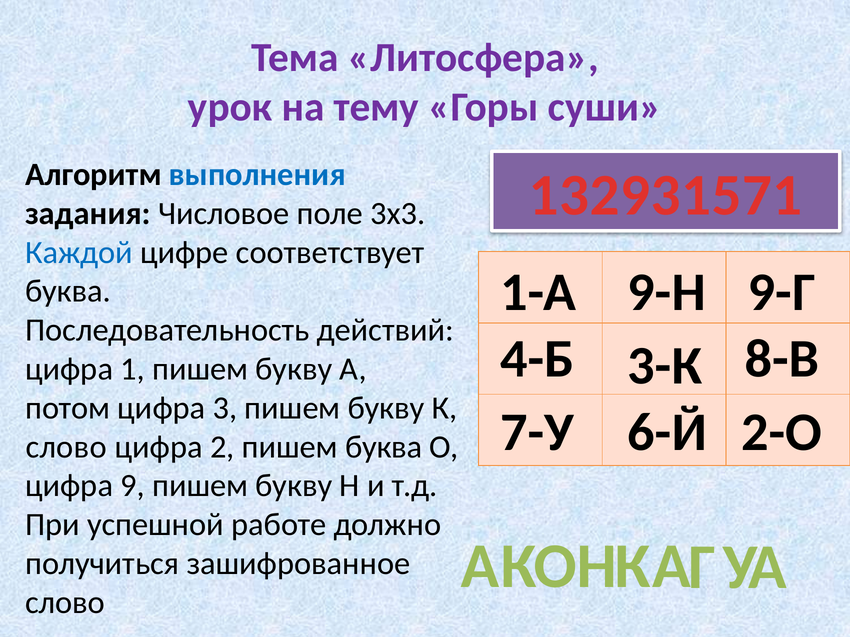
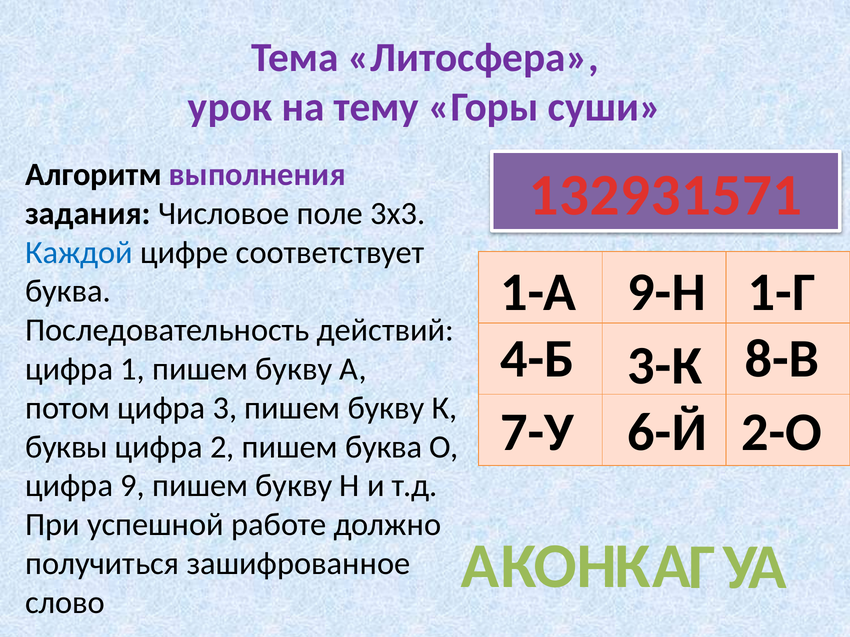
выполнения colour: blue -> purple (257, 175)
9-Г: 9-Г -> 1-Г (782, 292)
слово: слово -> буквы (67, 447)
